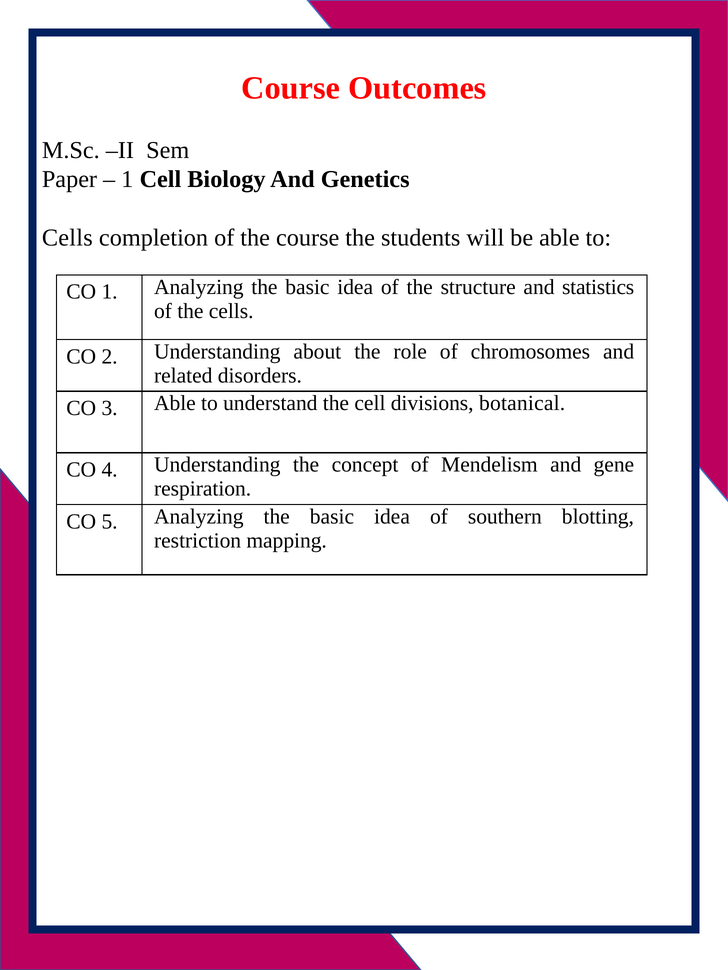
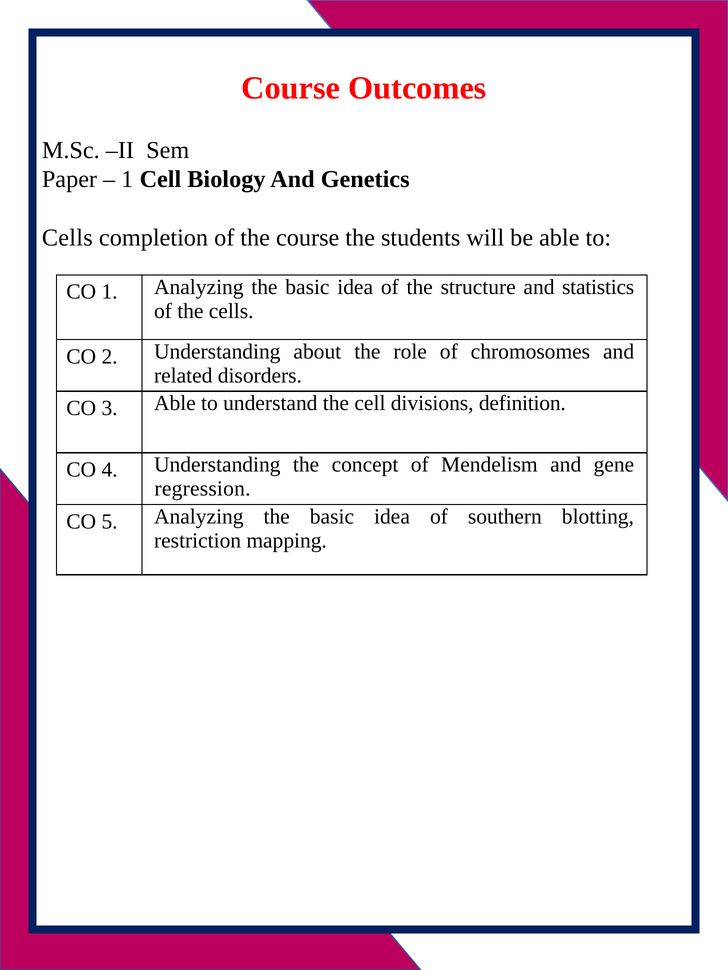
botanical: botanical -> definition (522, 404)
respiration: respiration -> regression (203, 489)
